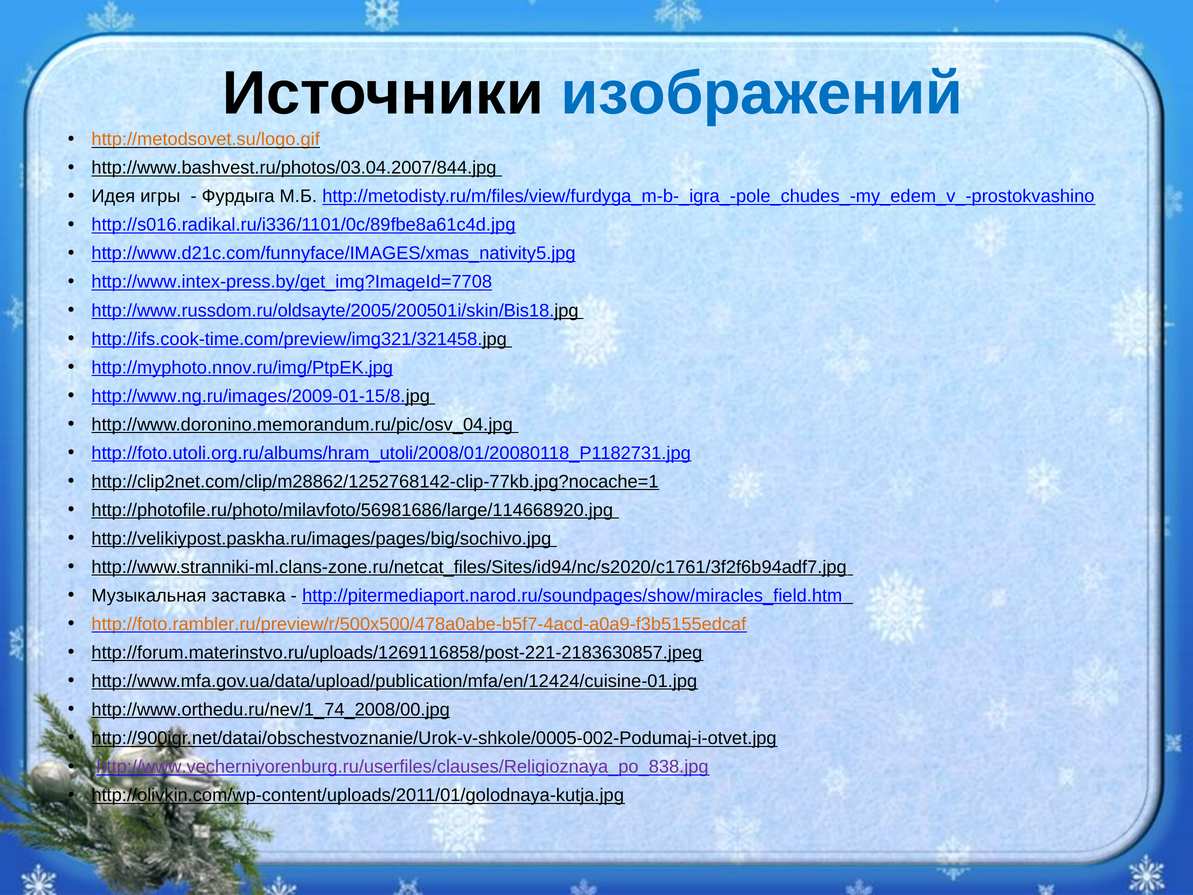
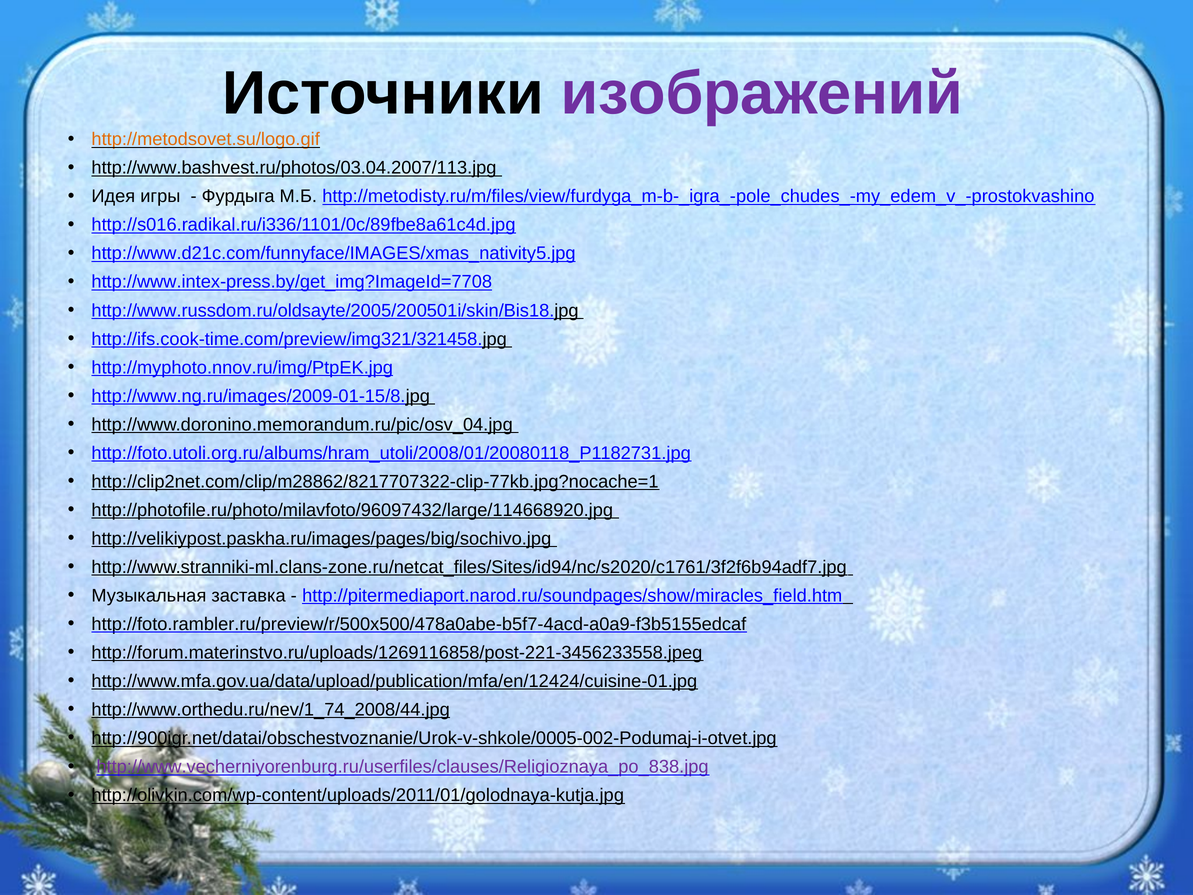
изображений colour: blue -> purple (762, 94)
http://www.bashvest.ru/photos/03.04.2007/844.jpg: http://www.bashvest.ru/photos/03.04.2007/844.jpg -> http://www.bashvest.ru/photos/03.04.2007/113.jpg (294, 168)
http://clip2net.com/clip/m28862/1252768142-clip-77kb.jpg?nocache=1: http://clip2net.com/clip/m28862/1252768142-clip-77kb.jpg?nocache=1 -> http://clip2net.com/clip/m28862/8217707322-clip-77kb.jpg?nocache=1 (375, 481)
http://photofile.ru/photo/milavfoto/56981686/large/114668920.jpg: http://photofile.ru/photo/milavfoto/56981686/large/114668920.jpg -> http://photofile.ru/photo/milavfoto/96097432/large/114668920.jpg (352, 510)
http://foto.rambler.ru/preview/r/500x500/478a0abe-b5f7-4acd-a0a9-f3b5155edcaf colour: orange -> black (419, 624)
http://forum.materinstvo.ru/uploads/1269116858/post-221-2183630857.jpeg: http://forum.materinstvo.ru/uploads/1269116858/post-221-2183630857.jpeg -> http://forum.materinstvo.ru/uploads/1269116858/post-221-3456233558.jpeg (397, 653)
http://www.orthedu.ru/nev/1_74_2008/00.jpg: http://www.orthedu.ru/nev/1_74_2008/00.jpg -> http://www.orthedu.ru/nev/1_74_2008/44.jpg (271, 710)
